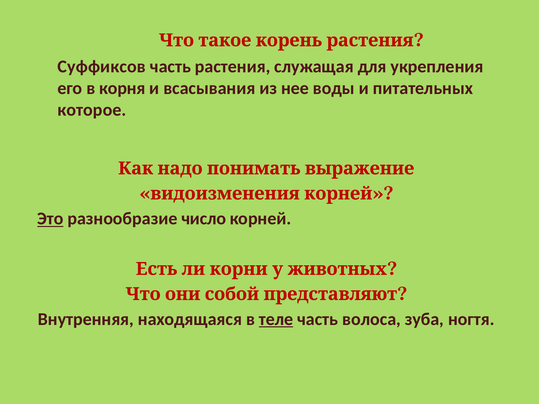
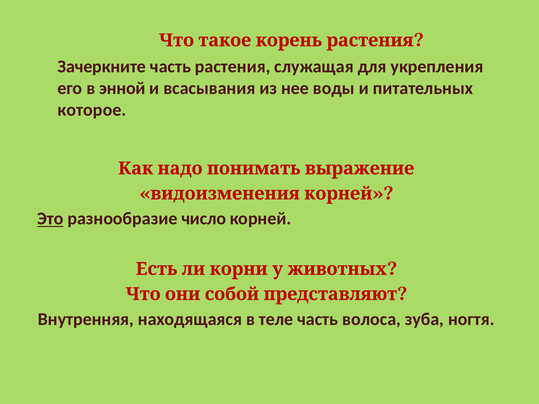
Суффиксов: Суффиксов -> Зачеркните (102, 67)
корня: корня -> энной (122, 88)
теле underline: present -> none (276, 319)
